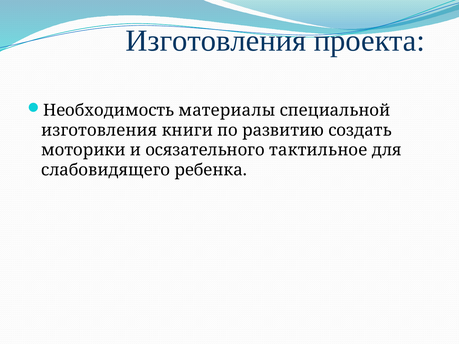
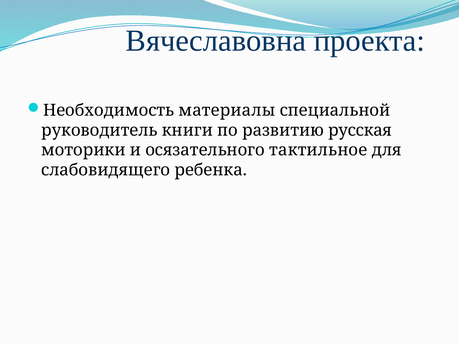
Изготовления: Изготовления -> Вячеславовна (216, 41)
изготовления: изготовления -> руководитель (99, 130)
создать: создать -> русская (360, 130)
